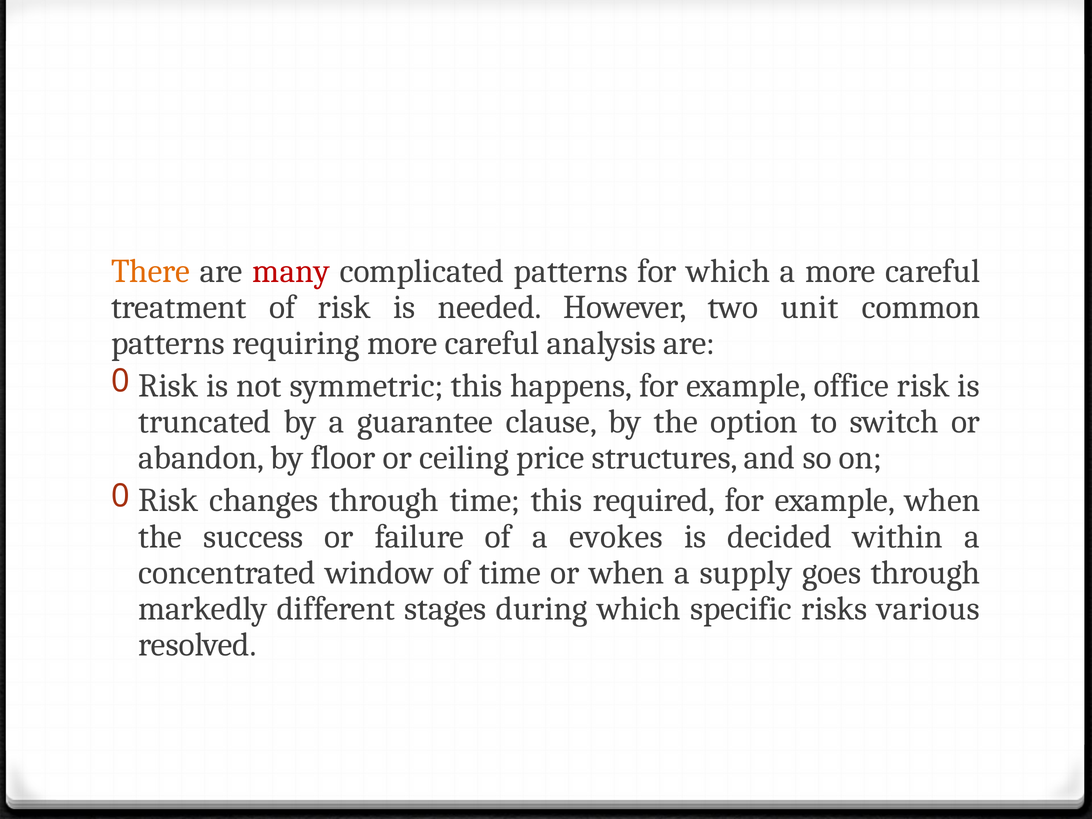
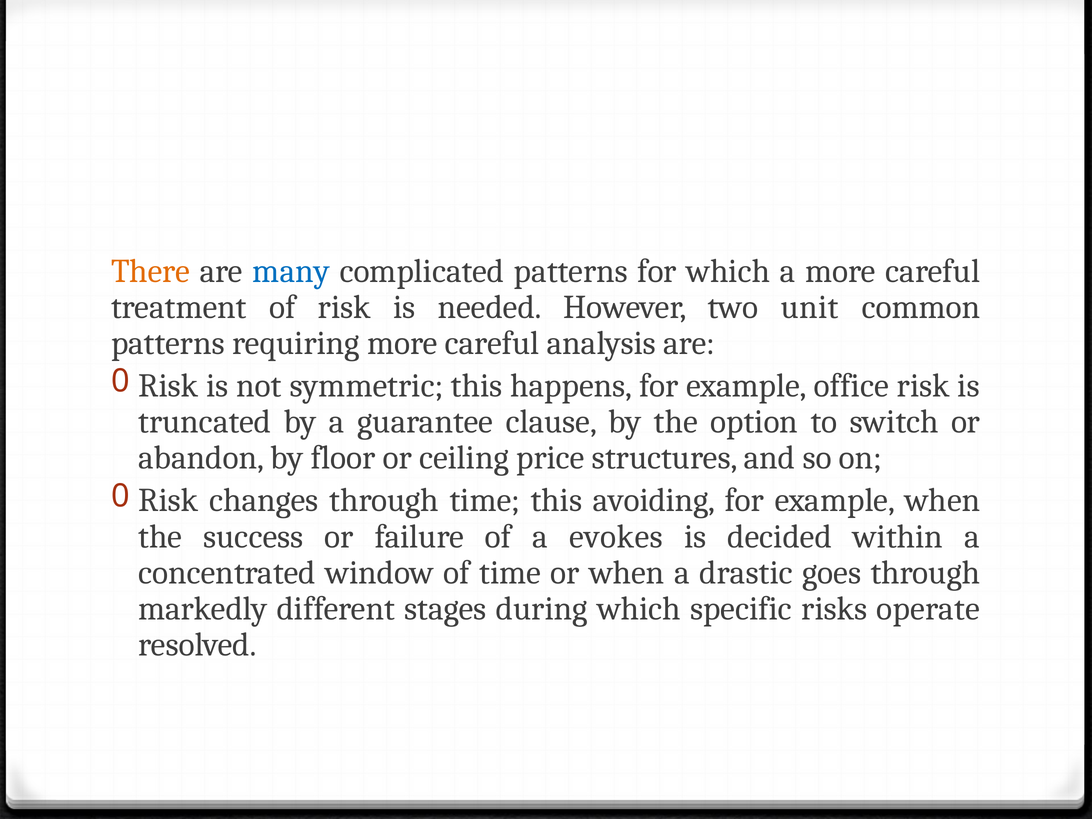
many colour: red -> blue (291, 271)
required: required -> avoiding (654, 500)
supply: supply -> drastic (746, 573)
various: various -> operate (928, 609)
